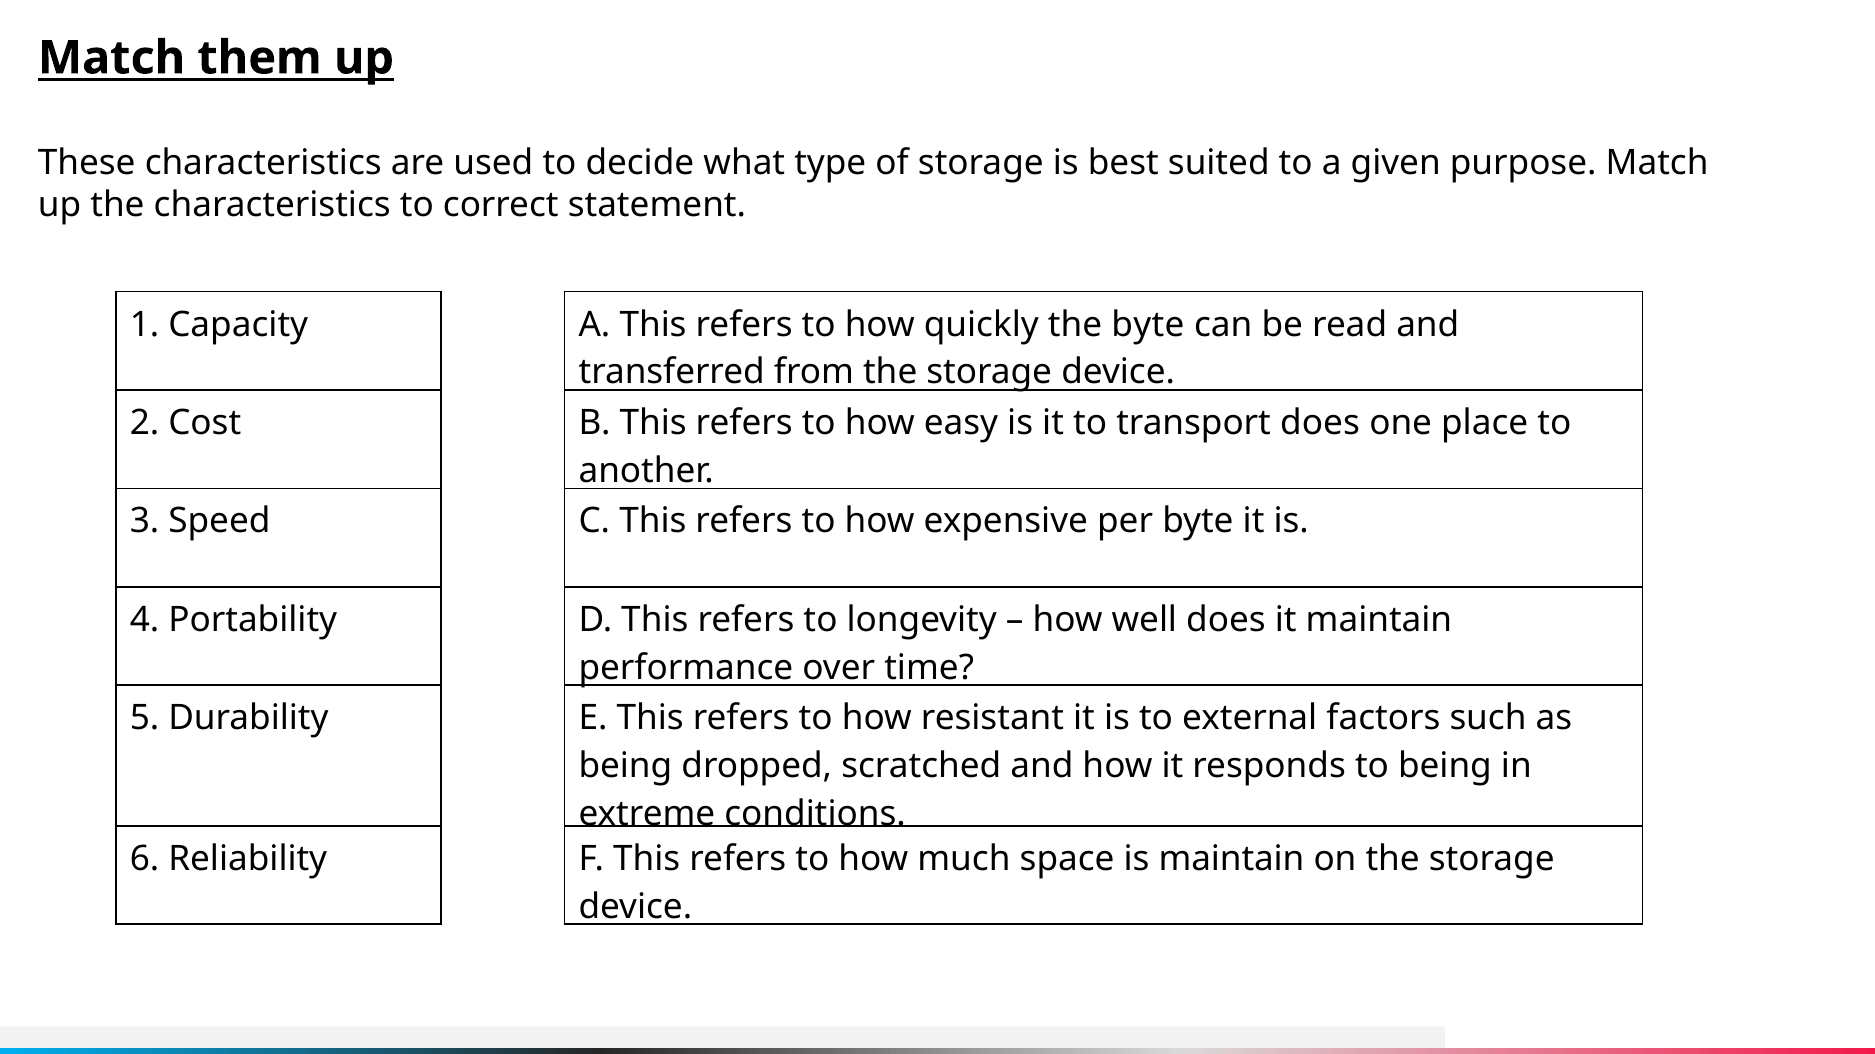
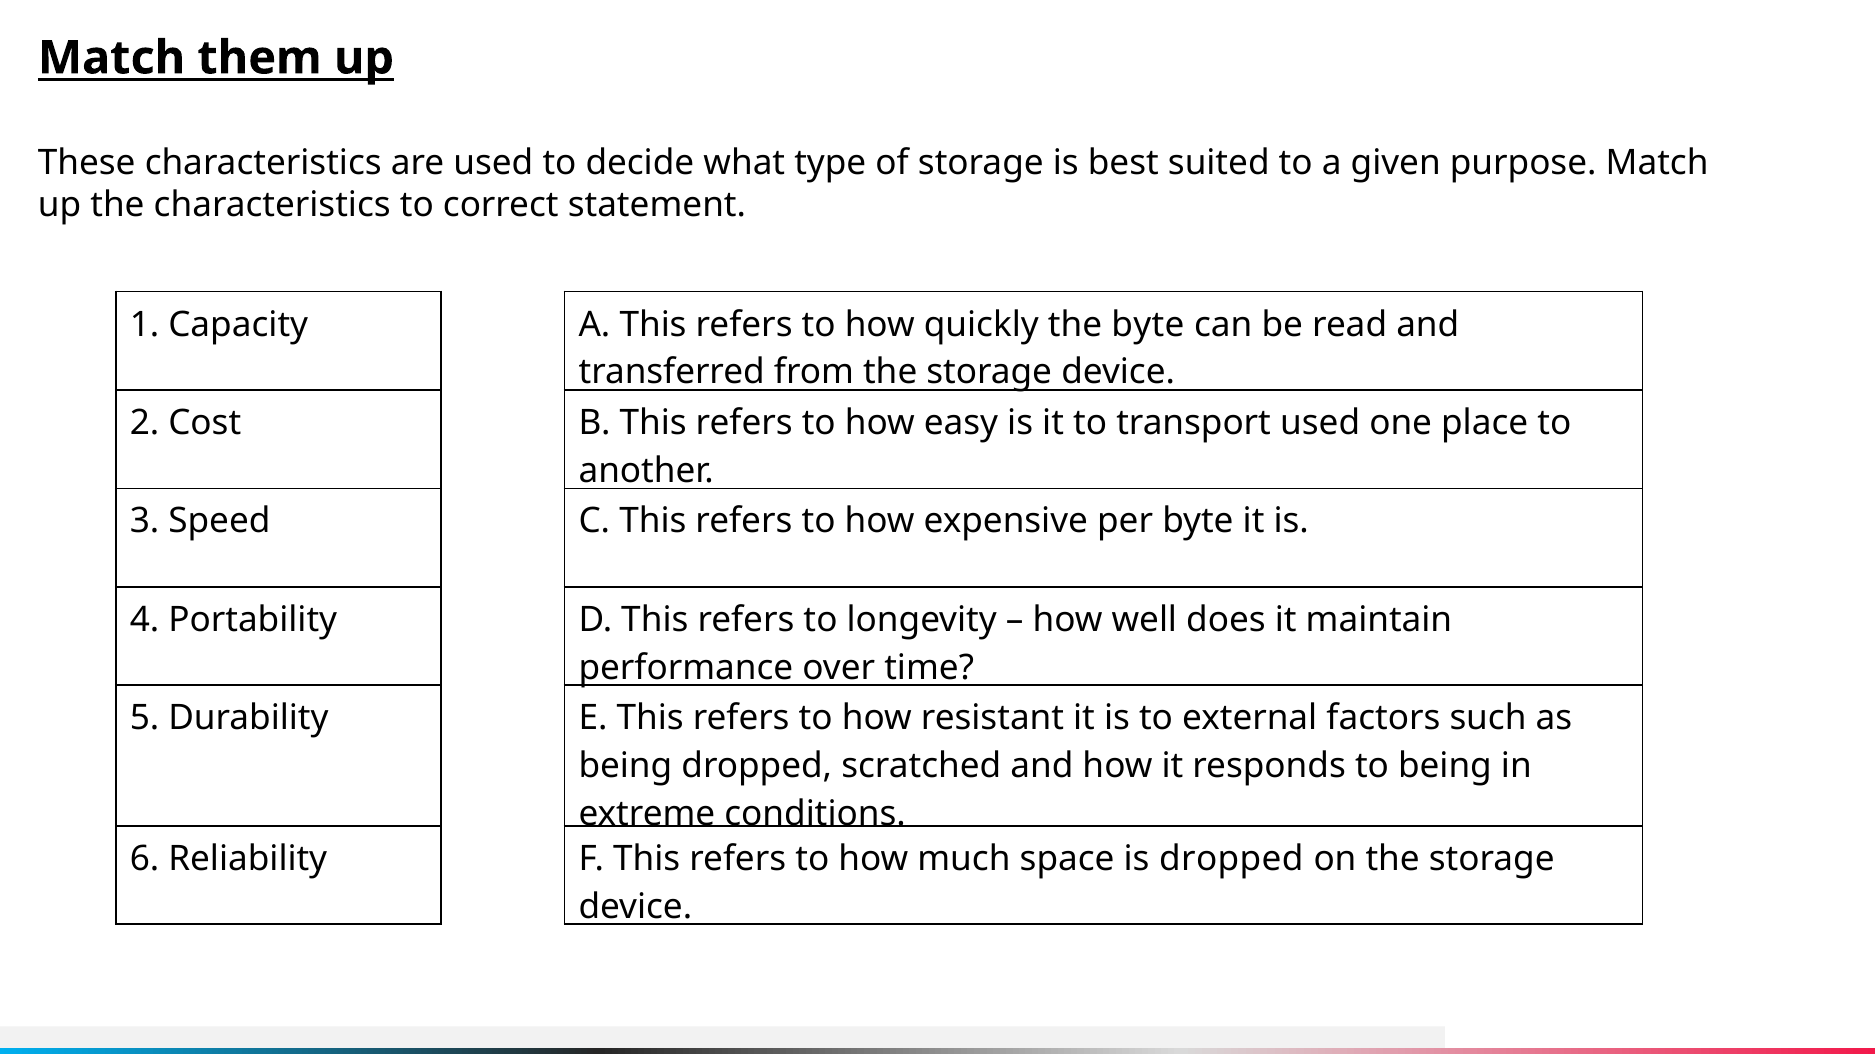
transport does: does -> used (1320, 423)
is maintain: maintain -> dropped (1231, 859)
